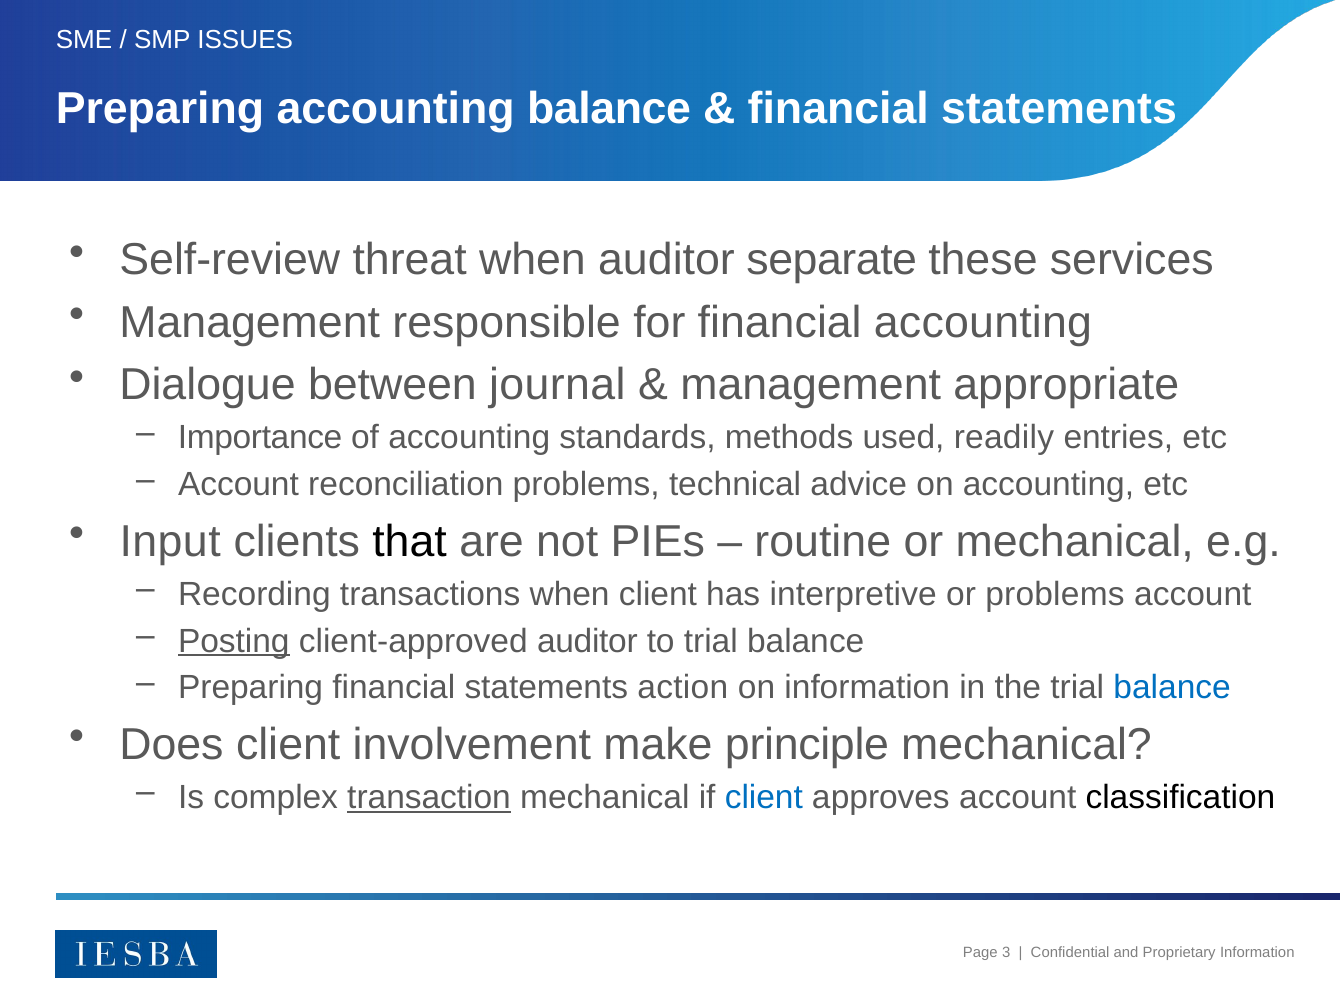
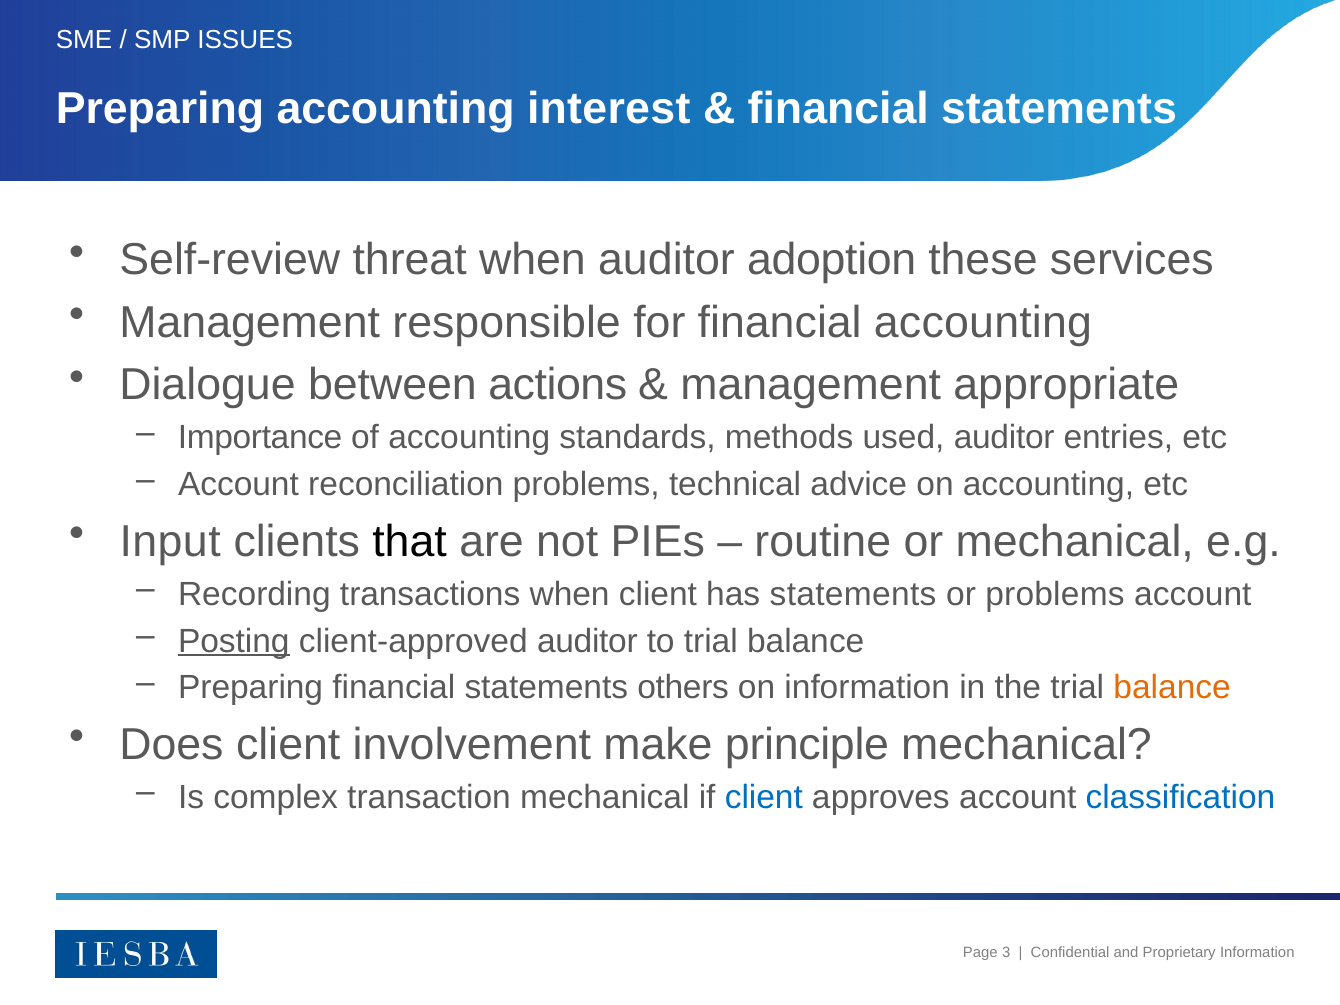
accounting balance: balance -> interest (609, 109)
separate: separate -> adoption (832, 260)
journal: journal -> actions (558, 385)
used readily: readily -> auditor (1004, 438)
has interpretive: interpretive -> statements (853, 594)
action: action -> others (683, 688)
balance colour: blue -> orange (1172, 688)
transaction underline: present -> none (429, 797)
classification colour: black -> blue (1180, 797)
